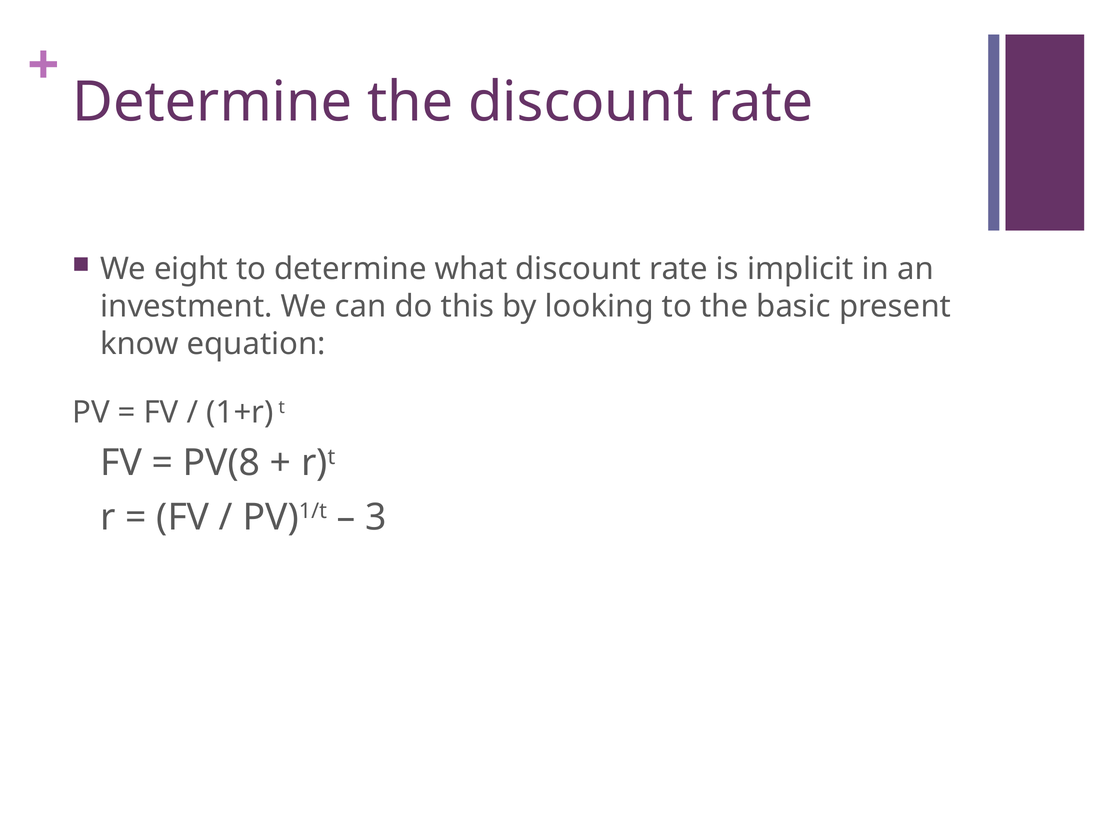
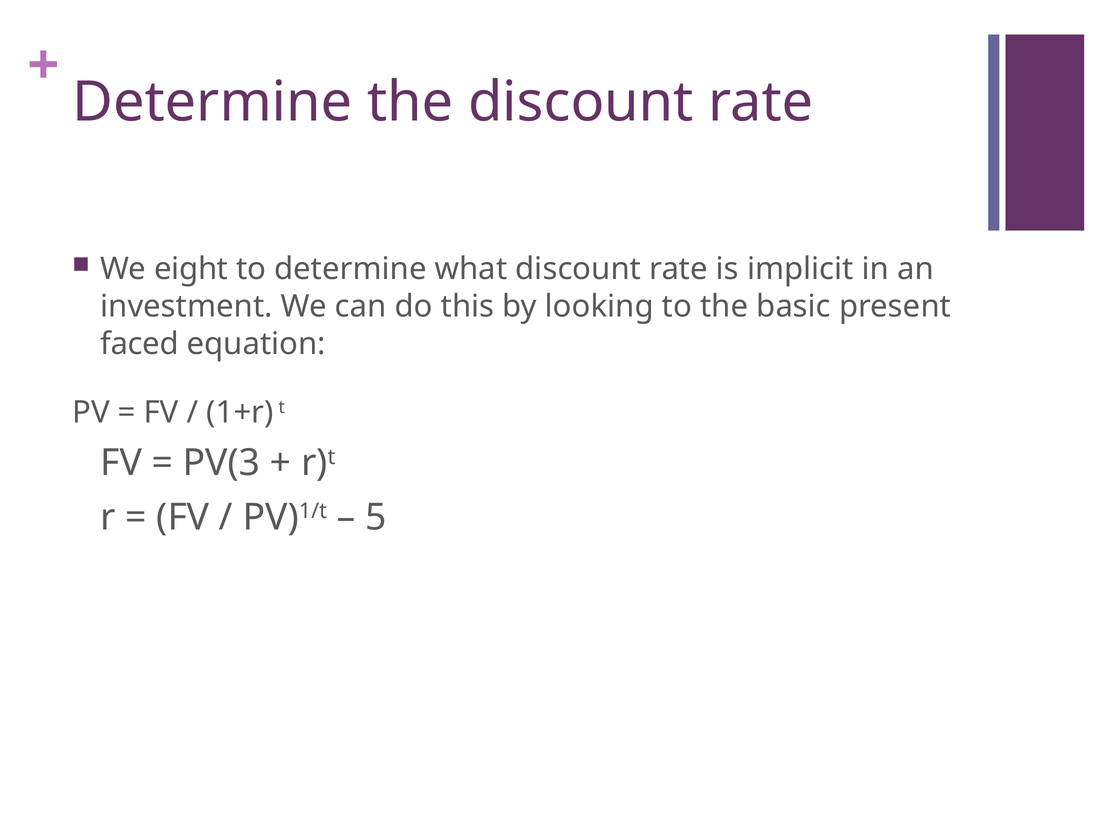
know: know -> faced (139, 344)
PV(8: PV(8 -> PV(3 (222, 463)
3: 3 -> 5 (376, 517)
